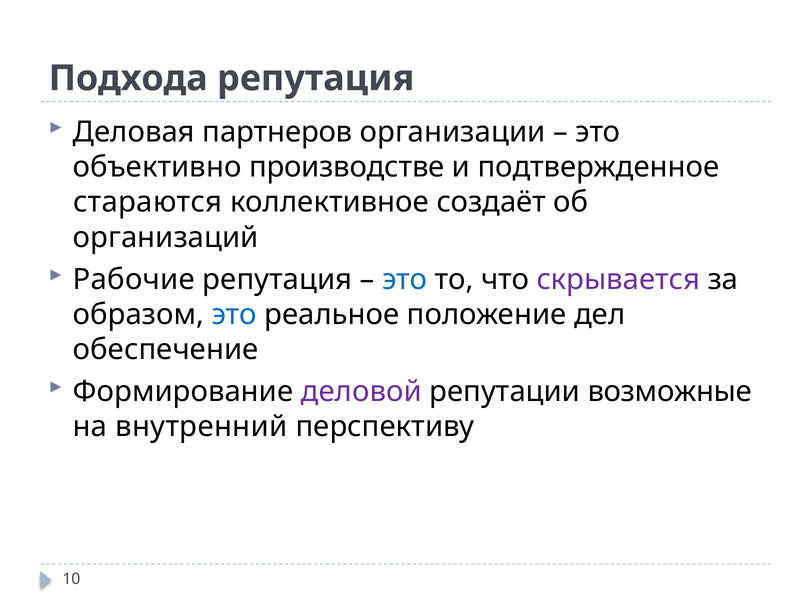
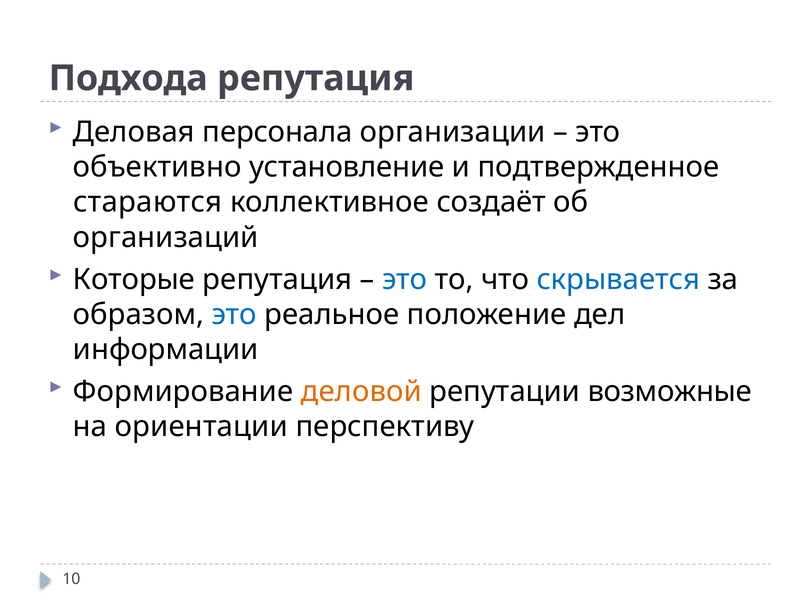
партнеров: партнеров -> персонала (277, 132)
производстве: производстве -> установление (347, 167)
Рабочие: Рабочие -> Которые (134, 279)
скрывается colour: purple -> blue (618, 279)
обеспечение: обеспечение -> информации (166, 350)
деловой colour: purple -> orange (361, 392)
внутренний: внутренний -> ориентации (201, 427)
